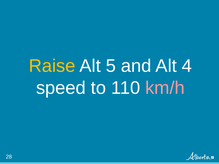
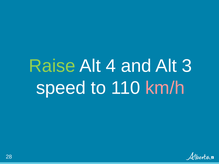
Raise colour: yellow -> light green (52, 66)
5: 5 -> 4 (111, 66)
4: 4 -> 3 (187, 66)
